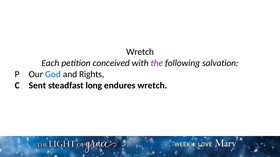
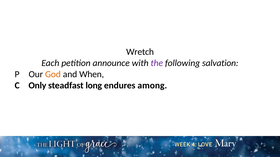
conceived: conceived -> announce (111, 63)
God colour: blue -> orange (53, 74)
Rights: Rights -> When (92, 74)
Sent: Sent -> Only (37, 86)
endures wretch: wretch -> among (152, 86)
